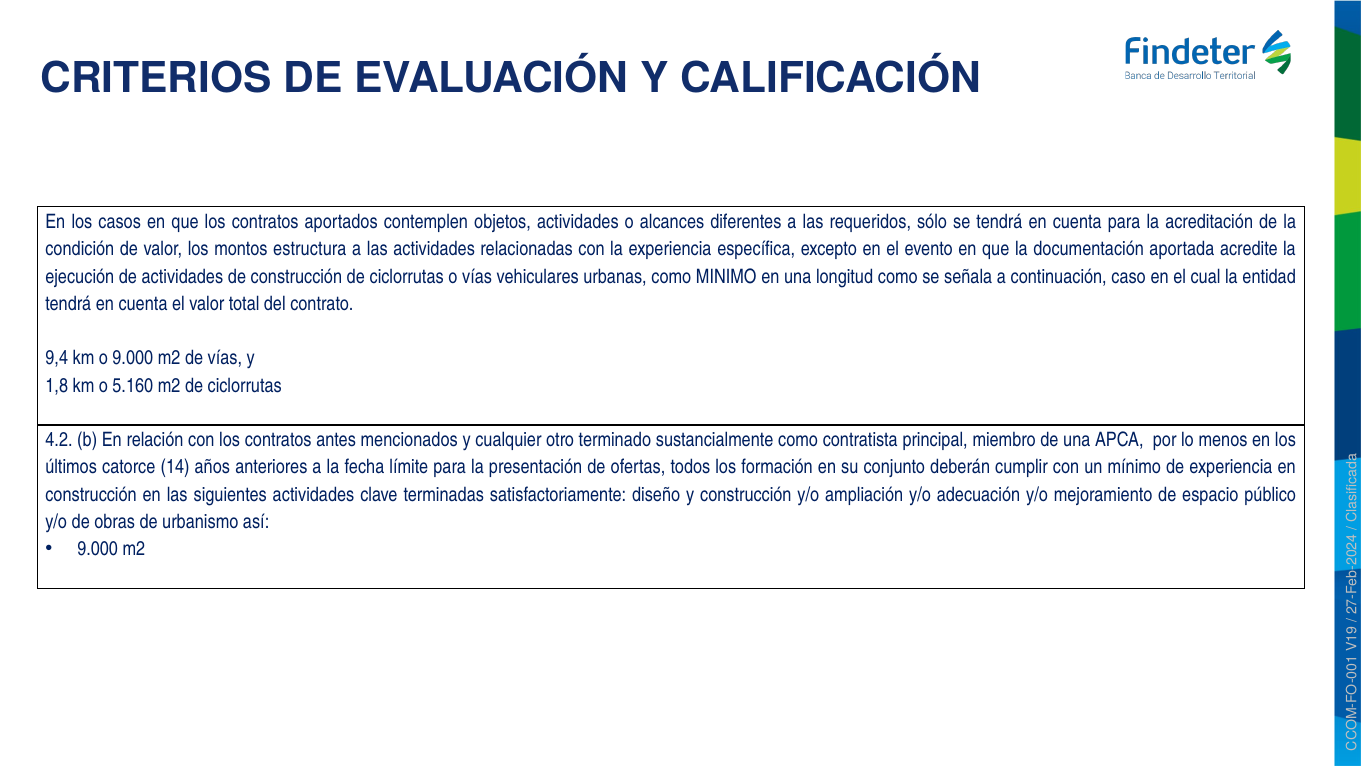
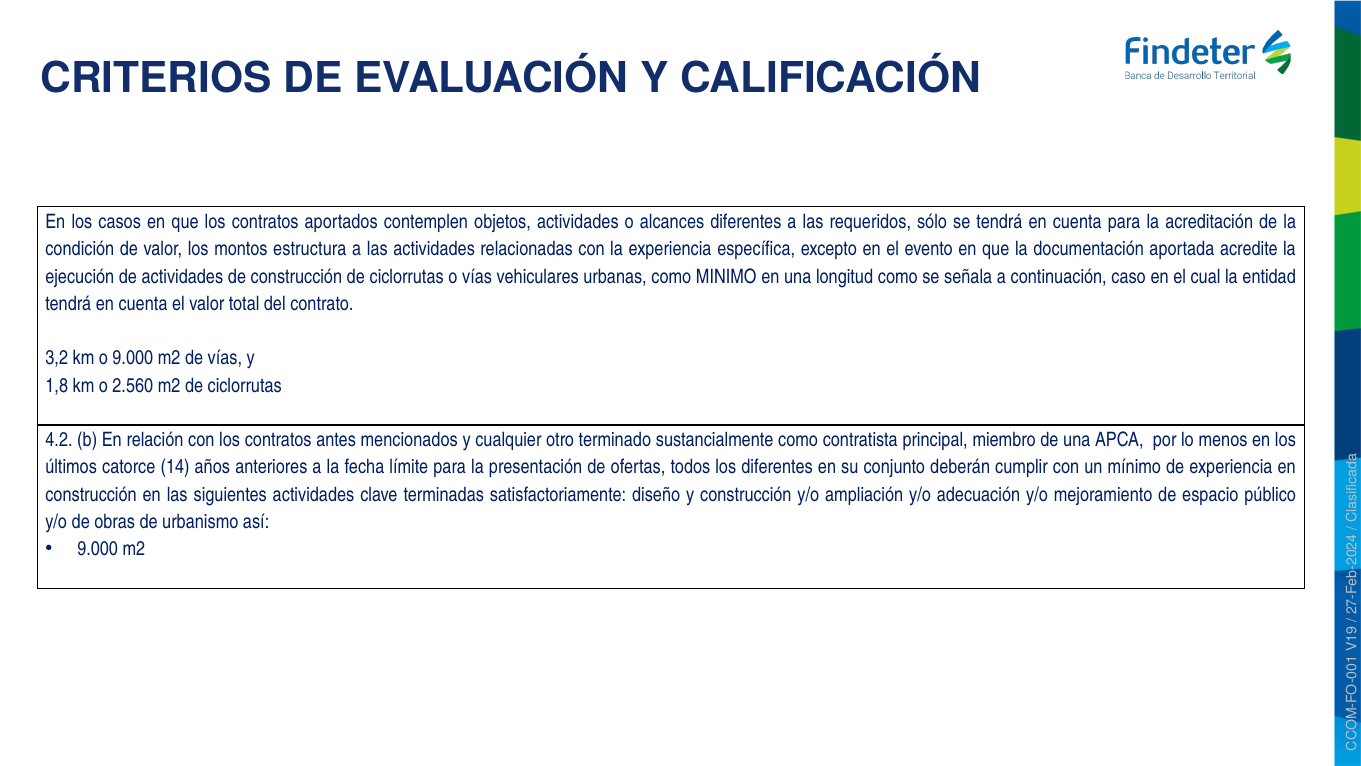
9,4: 9,4 -> 3,2 (57, 358)
5.160: 5.160 -> 2.560 (133, 385)
los formación: formación -> diferentes (777, 467)
